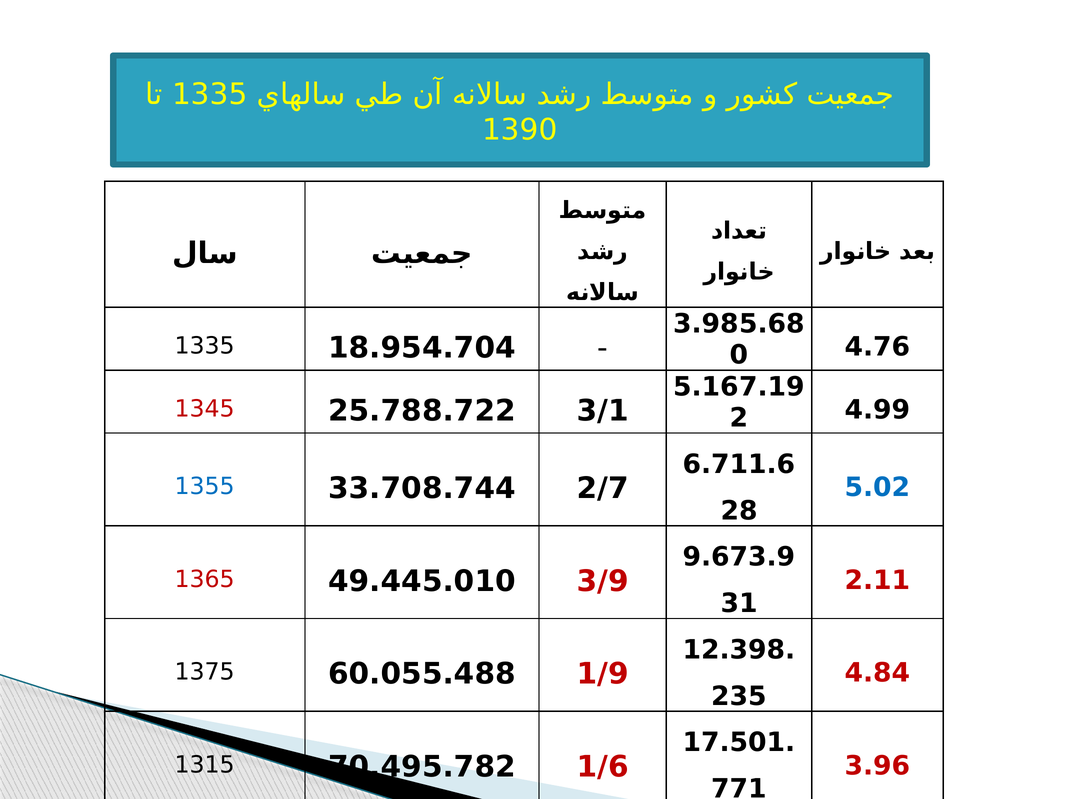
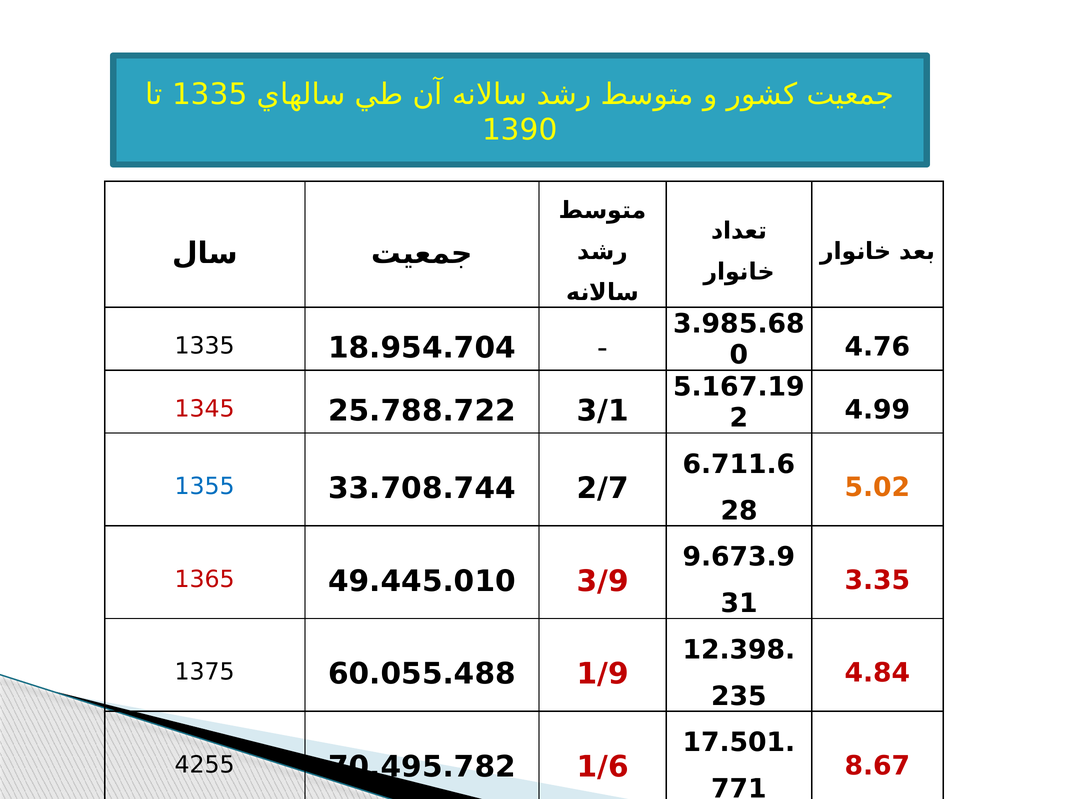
5.02 colour: blue -> orange (878, 487)
2.11: 2.11 -> 3.35 (878, 580)
3.96: 3.96 -> 8.67 (878, 766)
1315: 1315 -> 4255 (205, 765)
